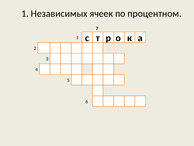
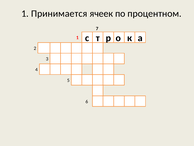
Независимых: Независимых -> Принимается (59, 14)
